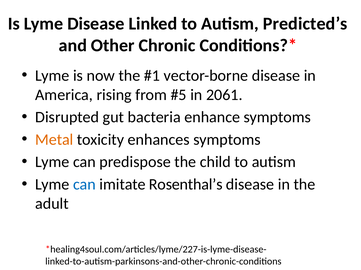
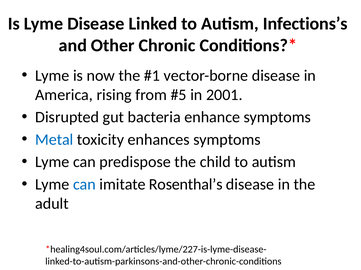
Predicted’s: Predicted’s -> Infections’s (305, 24)
2061: 2061 -> 2001 (224, 95)
Metal colour: orange -> blue (54, 140)
